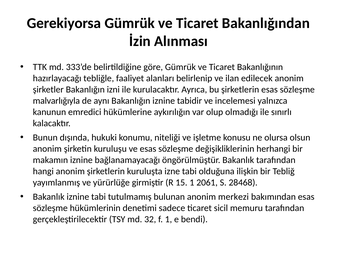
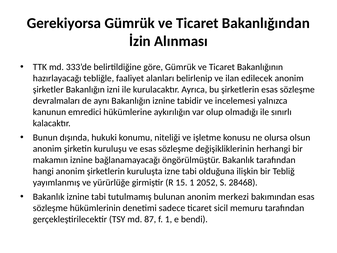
malvarlığıyla: malvarlığıyla -> devralmaları (56, 101)
2061: 2061 -> 2052 (207, 182)
32: 32 -> 87 (150, 219)
